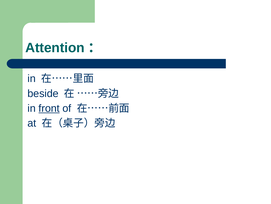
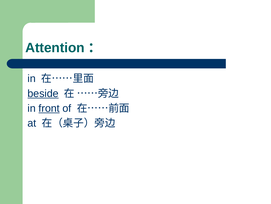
beside underline: none -> present (43, 93)
